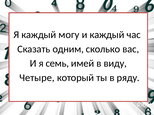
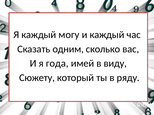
семь: семь -> года (57, 64)
Четыре: Четыре -> Сюжету (37, 78)
